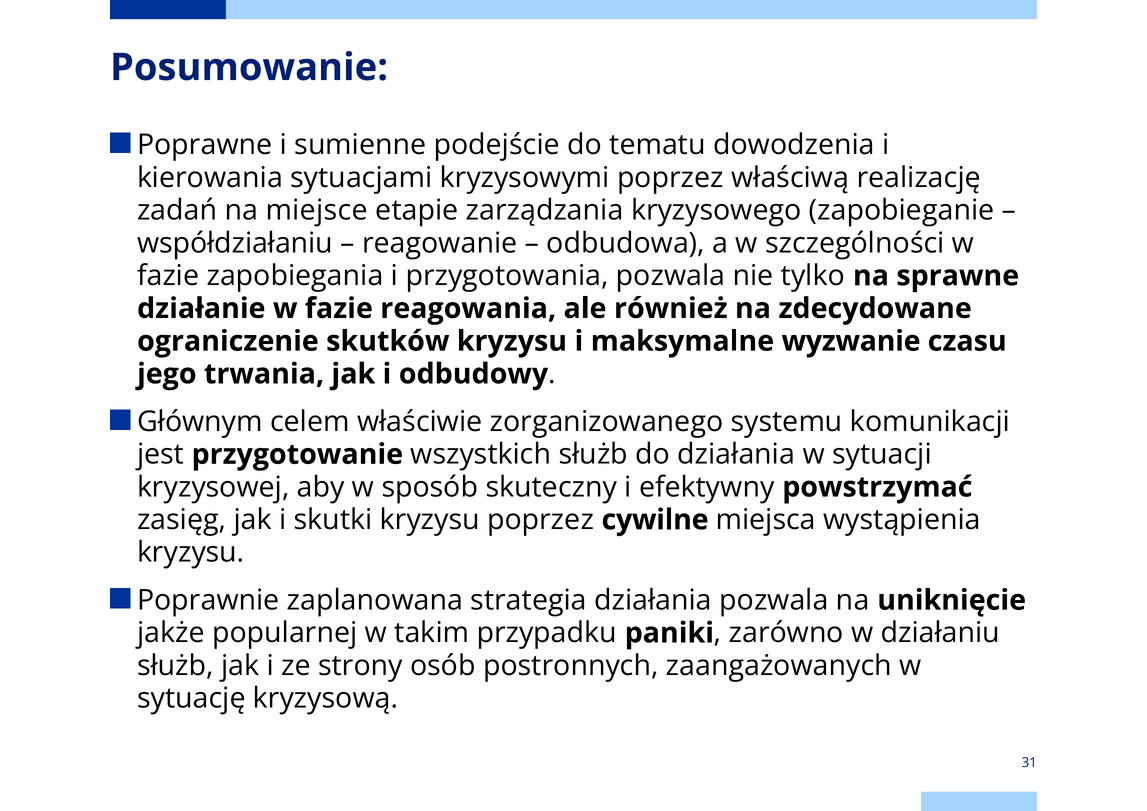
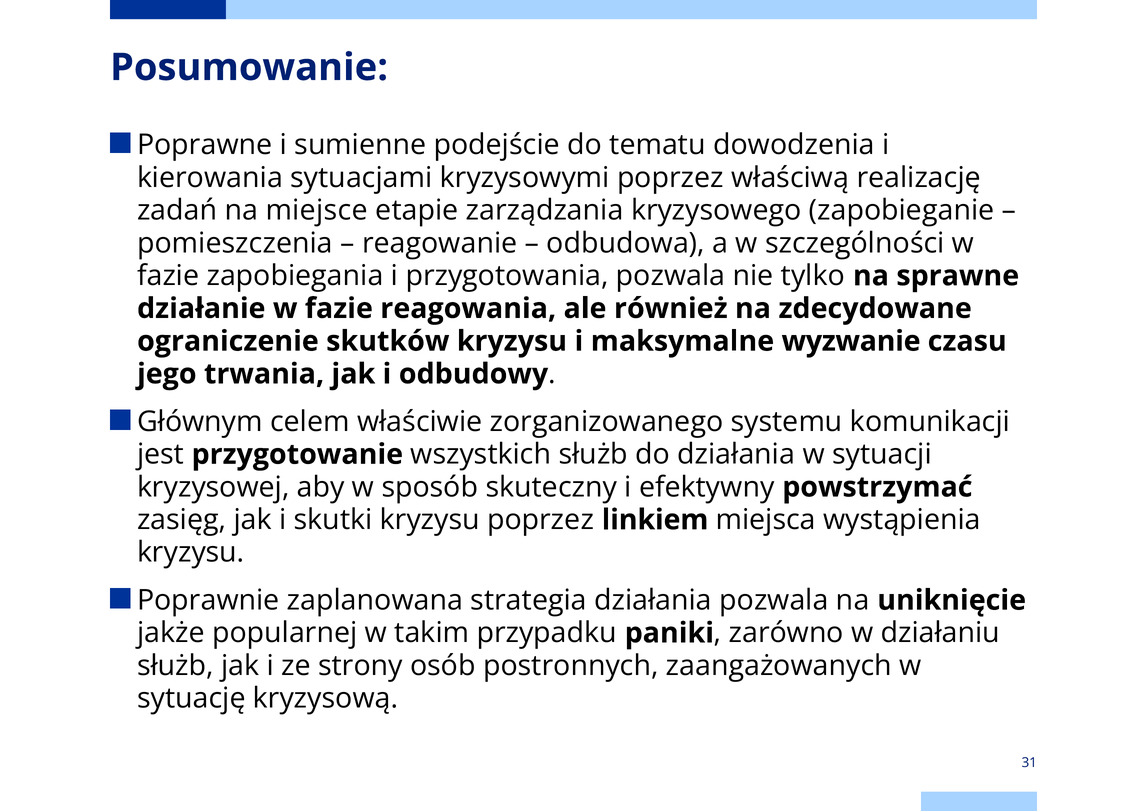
współdziałaniu: współdziałaniu -> pomieszczenia (235, 243)
cywilne: cywilne -> linkiem (655, 520)
